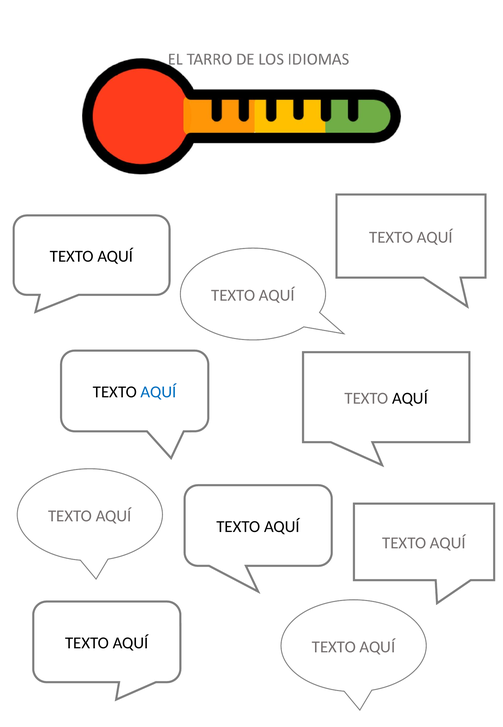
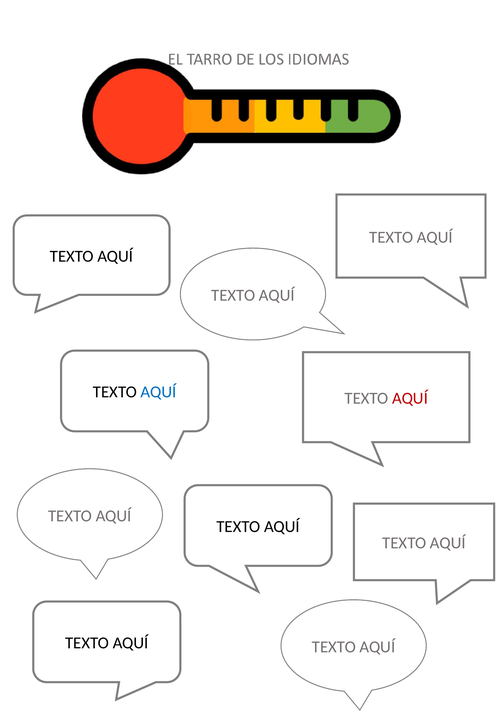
AQUÍ colour: black -> red (410, 398)
